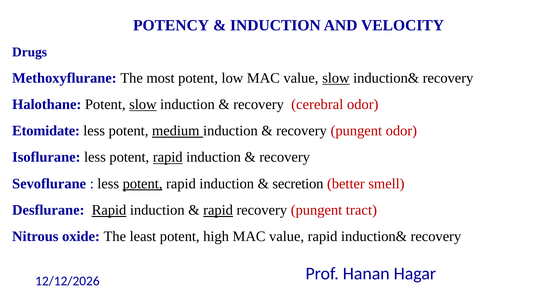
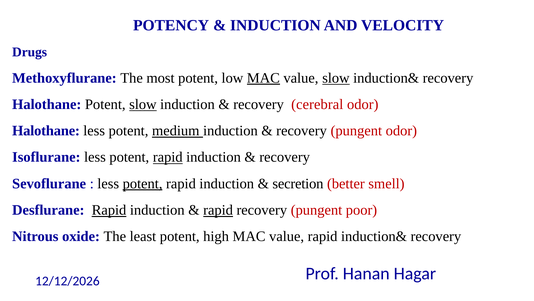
MAC underline: none -> present (263, 78)
Etomidate: Etomidate -> Halothane (46, 130)
tract: tract -> poor (361, 210)
